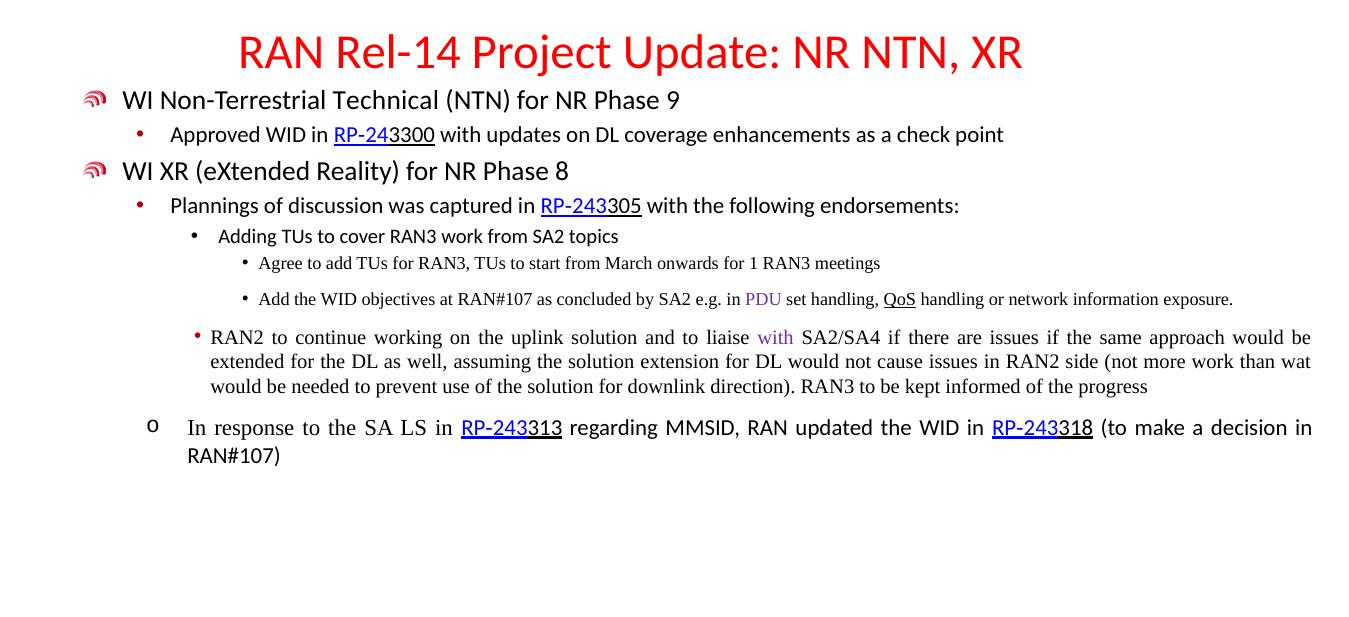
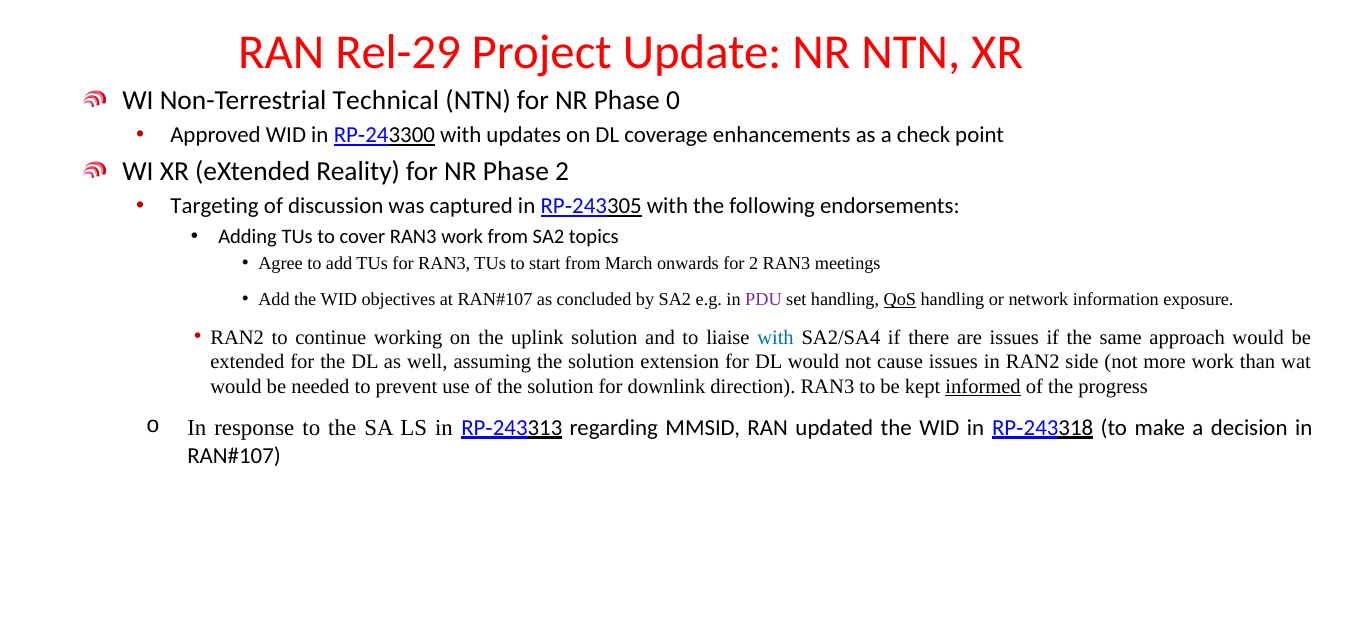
Rel-14: Rel-14 -> Rel-29 (398, 53)
9: 9 -> 0 (673, 101)
Phase 8: 8 -> 2 (562, 172)
Plannings: Plannings -> Targeting (215, 206)
for 1: 1 -> 2 (754, 263)
with colour: purple -> blue (776, 337)
informed underline: none -> present (983, 387)
